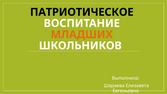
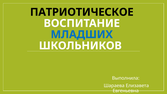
МЛАДШИХ colour: orange -> blue (82, 34)
